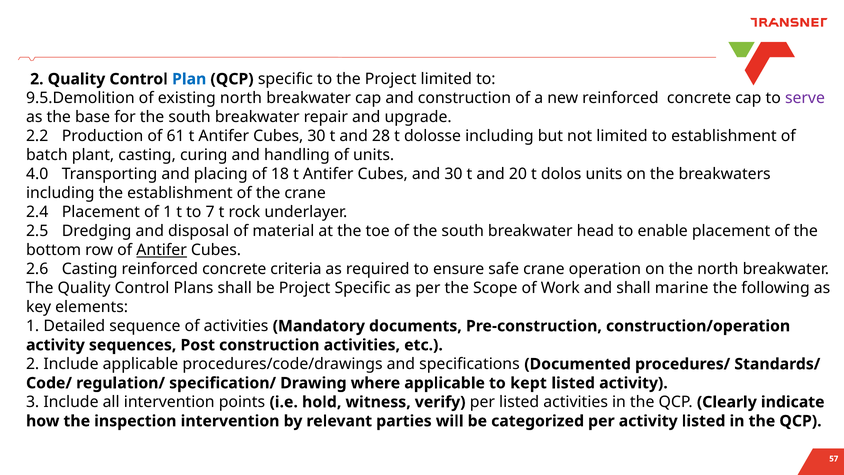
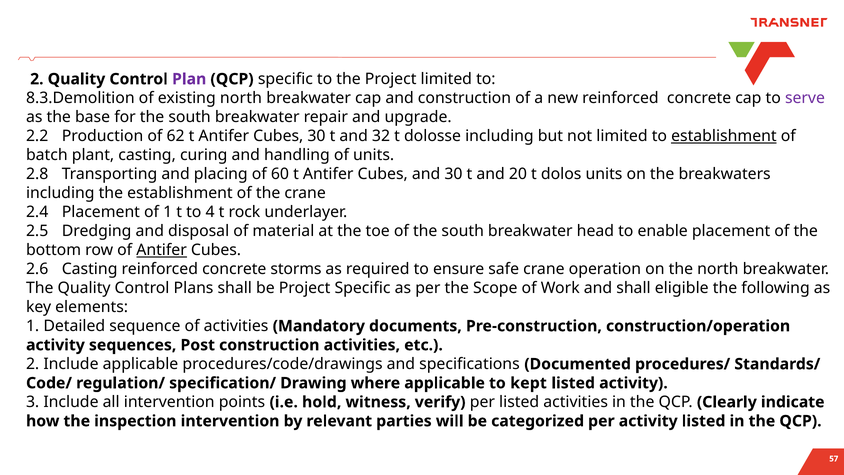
Plan colour: blue -> purple (189, 79)
9.5.Demolition: 9.5.Demolition -> 8.3.Demolition (80, 98)
61: 61 -> 62 (176, 136)
28: 28 -> 32 (381, 136)
establishment underline: none -> present (724, 136)
4.0: 4.0 -> 2.8 (37, 174)
18: 18 -> 60 (280, 174)
7: 7 -> 4 (210, 212)
criteria: criteria -> storms (296, 269)
marine: marine -> eligible (682, 288)
